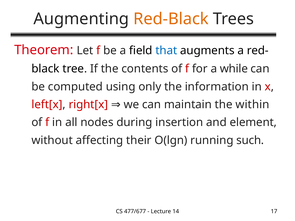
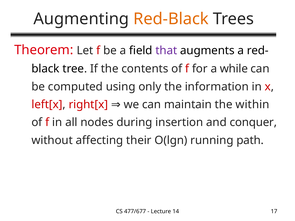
that colour: blue -> purple (166, 51)
element: element -> conquer (253, 123)
such: such -> path (250, 140)
